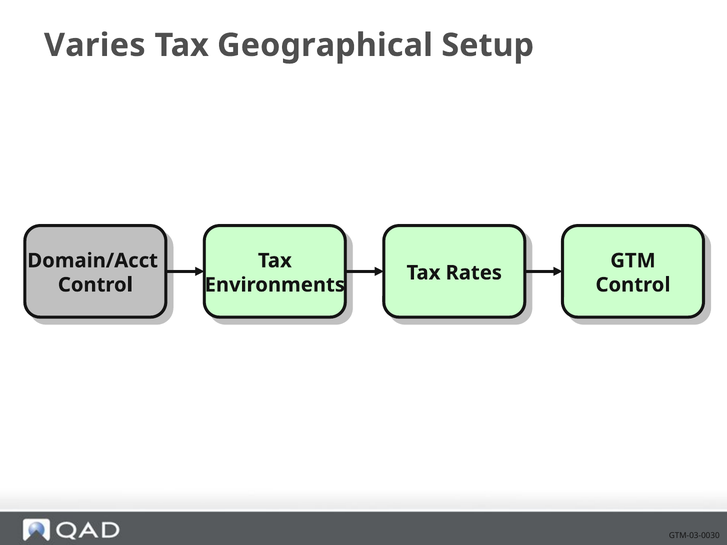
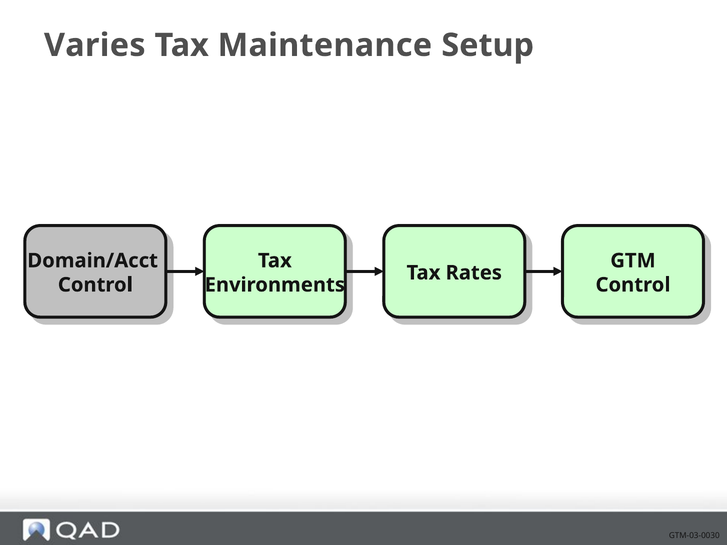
Geographical: Geographical -> Maintenance (325, 45)
